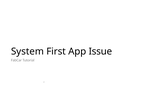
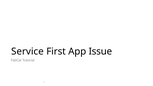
System: System -> Service (27, 51)
